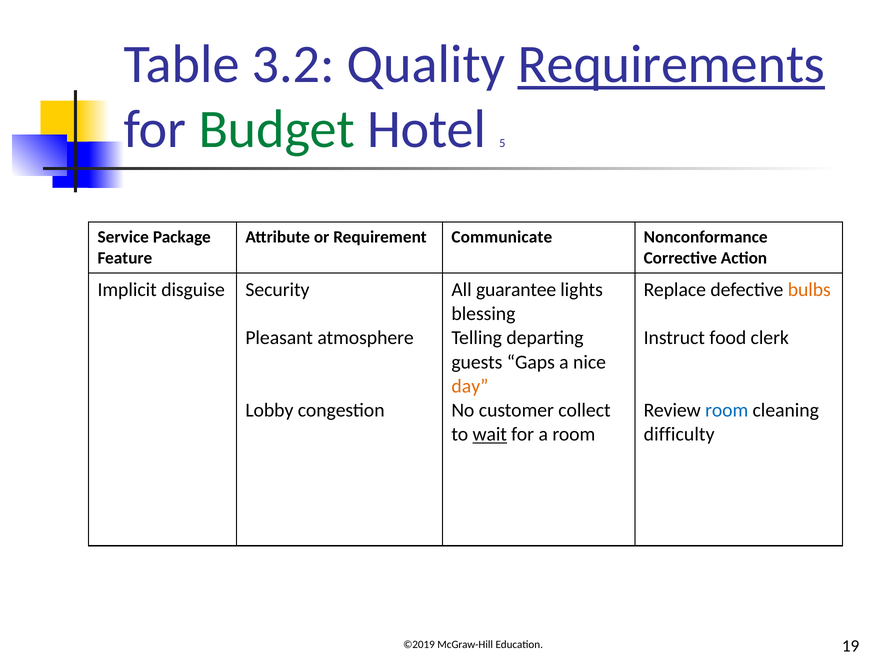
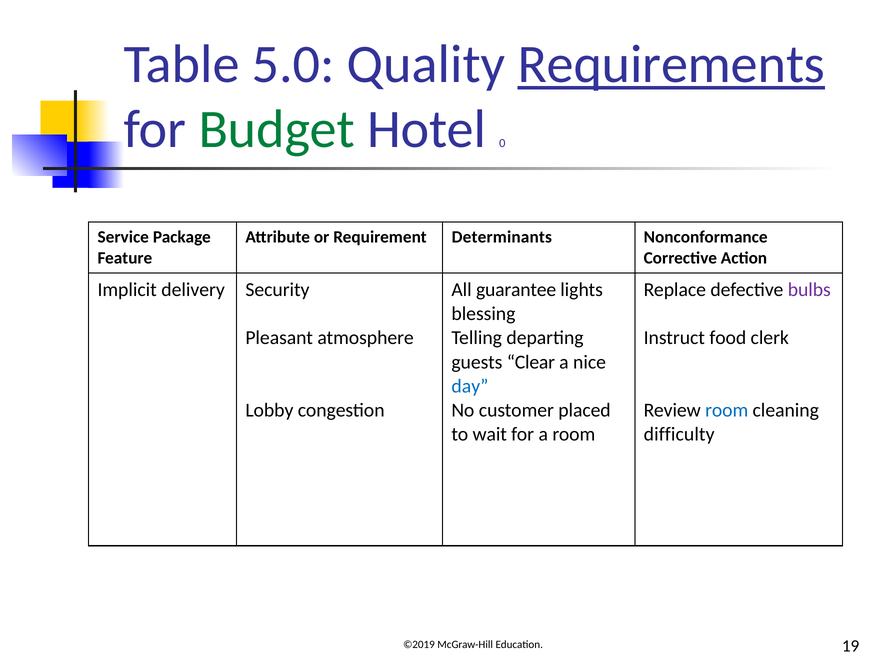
3.2: 3.2 -> 5.0 (293, 64)
5: 5 -> 0 (502, 143)
Communicate: Communicate -> Determinants (502, 237)
disguise: disguise -> delivery (193, 289)
bulbs colour: orange -> purple (809, 289)
Gaps: Gaps -> Clear (531, 362)
day colour: orange -> blue (470, 386)
collect: collect -> placed (584, 410)
wait underline: present -> none (490, 434)
